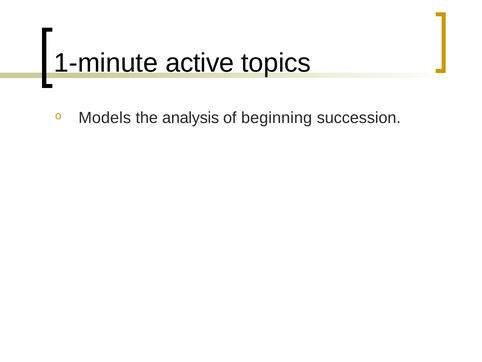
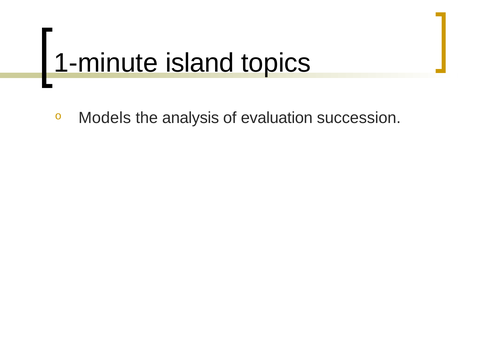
active: active -> island (200, 63)
beginning: beginning -> evaluation (277, 118)
